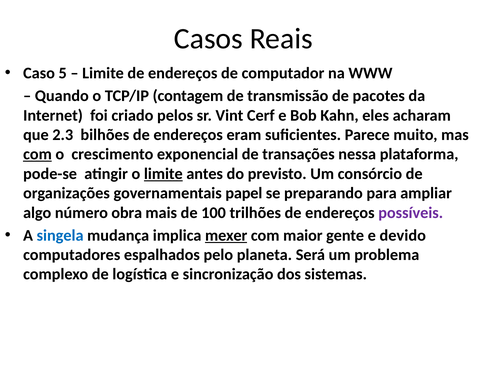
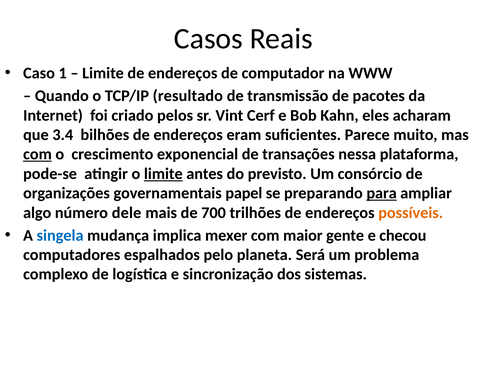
5: 5 -> 1 (63, 73)
contagem: contagem -> resultado (188, 96)
2.3: 2.3 -> 3.4 (63, 135)
para underline: none -> present (382, 193)
obra: obra -> dele (127, 213)
100: 100 -> 700 (214, 213)
possíveis colour: purple -> orange (411, 213)
mexer underline: present -> none (226, 236)
devido: devido -> checou (403, 236)
